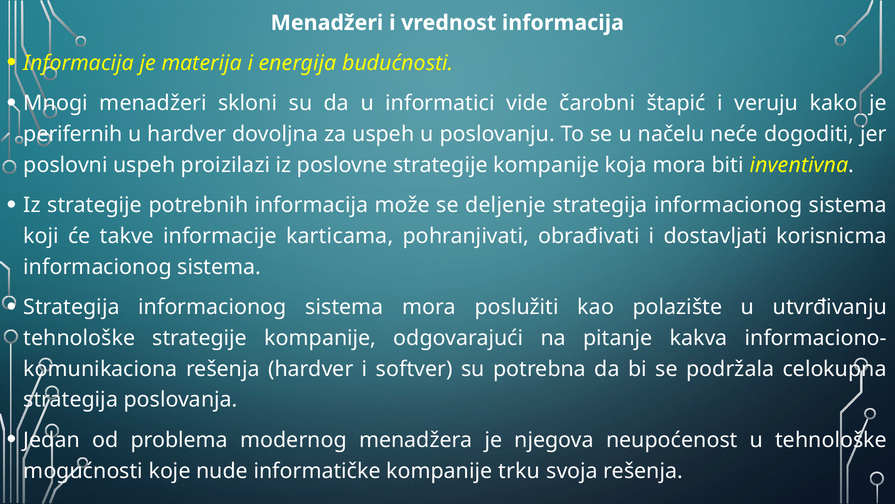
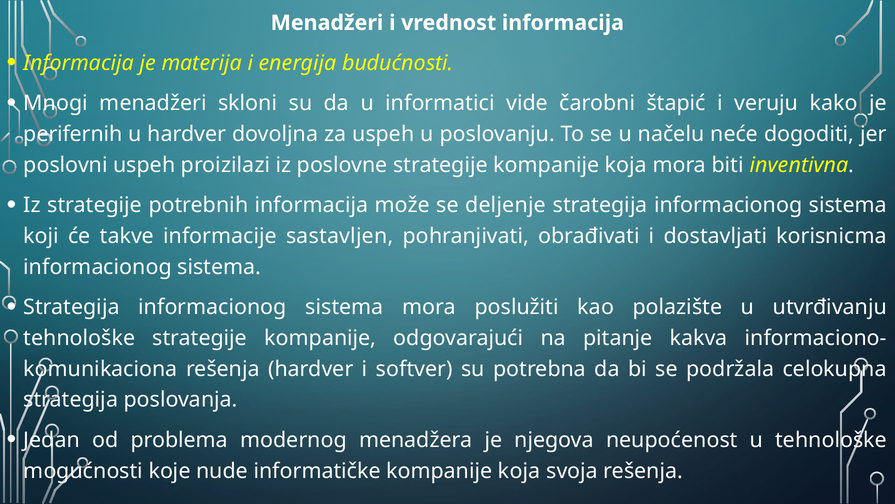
karticama: karticama -> sastavljen (340, 236)
informatičke kompanije trku: trku -> koja (519, 470)
